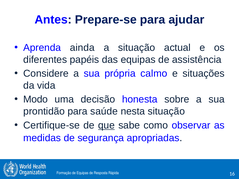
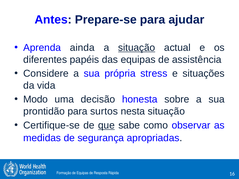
situação underline: none -> present (137, 48)
calmo: calmo -> stress (154, 74)
saúde: saúde -> surtos (104, 111)
